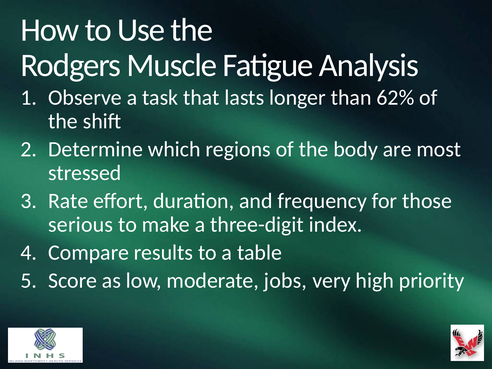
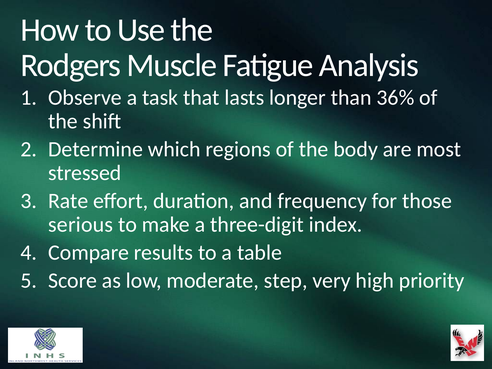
62%: 62% -> 36% (395, 98)
jobs: jobs -> step (286, 281)
